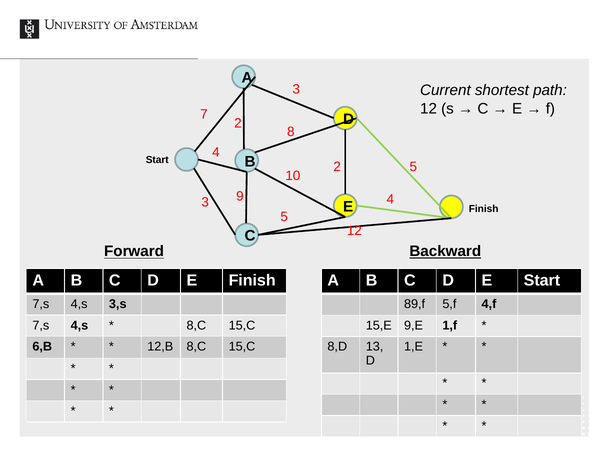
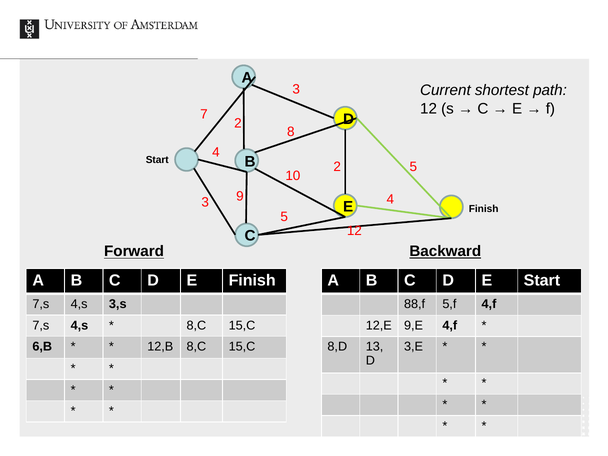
89,f: 89,f -> 88,f (415, 304)
15,E: 15,E -> 12,E (379, 325)
9,E 1,f: 1,f -> 4,f (450, 325)
1,E: 1,E -> 3,E (414, 347)
